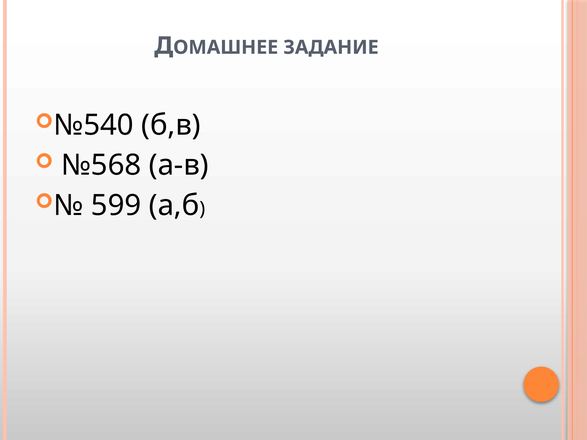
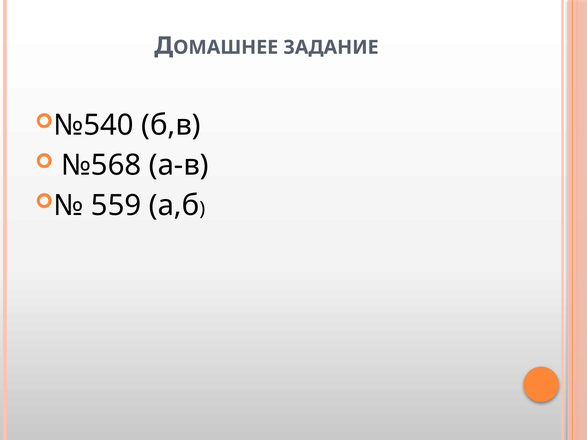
599: 599 -> 559 (116, 206)
